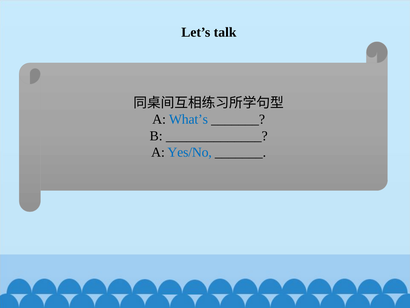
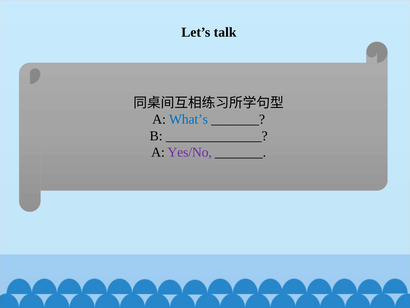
Yes/No colour: blue -> purple (190, 152)
